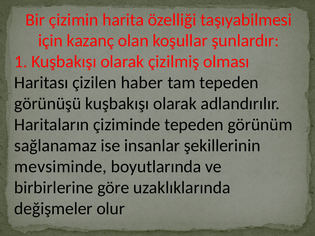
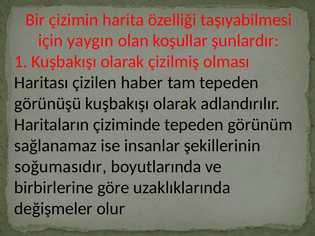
kazanç: kazanç -> yaygın (90, 41)
mevsiminde: mevsiminde -> soğumasıdır (60, 167)
